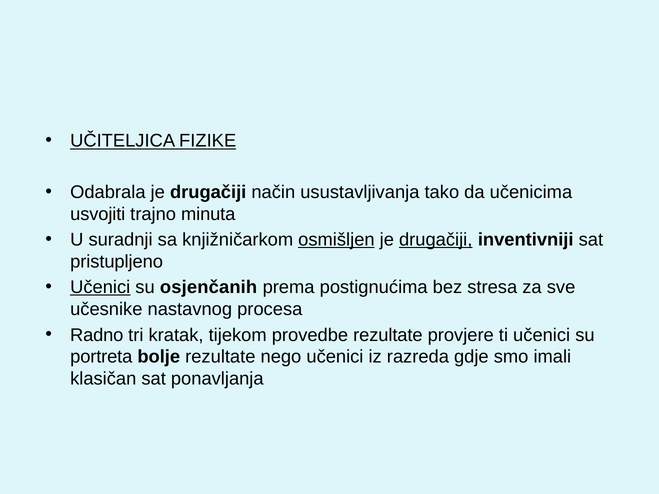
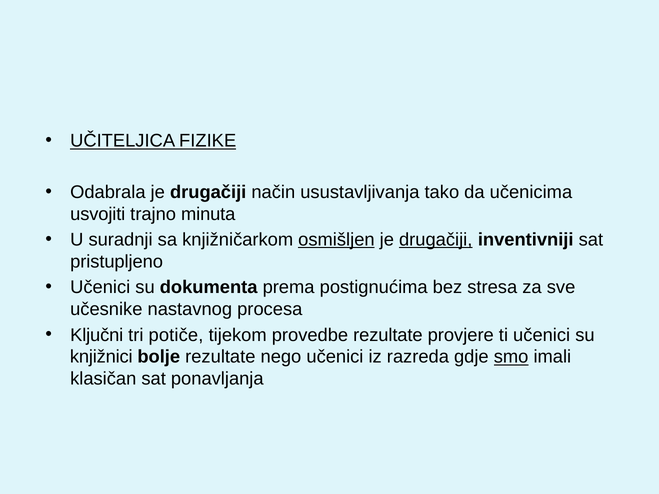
Učenici underline: present -> none (100, 287)
osjenčanih: osjenčanih -> dokumenta (209, 287)
Radno: Radno -> Ključni (97, 335)
kratak: kratak -> potiče (176, 335)
portreta: portreta -> knjižnici (101, 357)
smo underline: none -> present (511, 357)
